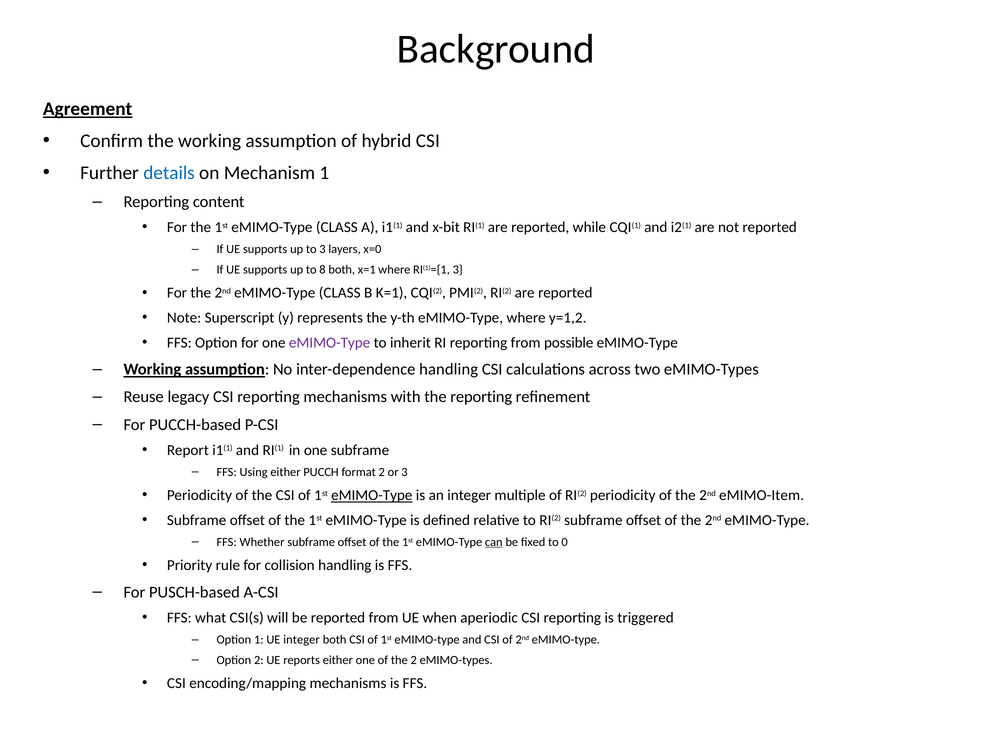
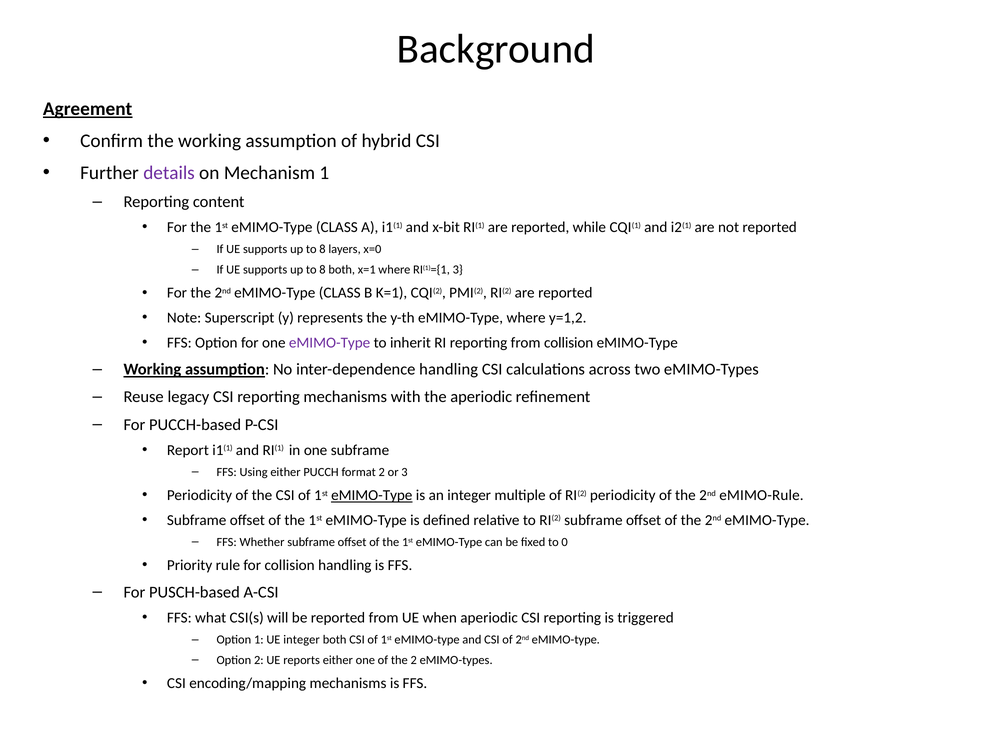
details colour: blue -> purple (169, 173)
3: 3 -> 8 (322, 249)
from possible: possible -> collision (569, 343)
the reporting: reporting -> aperiodic (481, 397)
eMIMO-Item: eMIMO-Item -> eMIMO-Rule (761, 495)
can underline: present -> none (494, 542)
